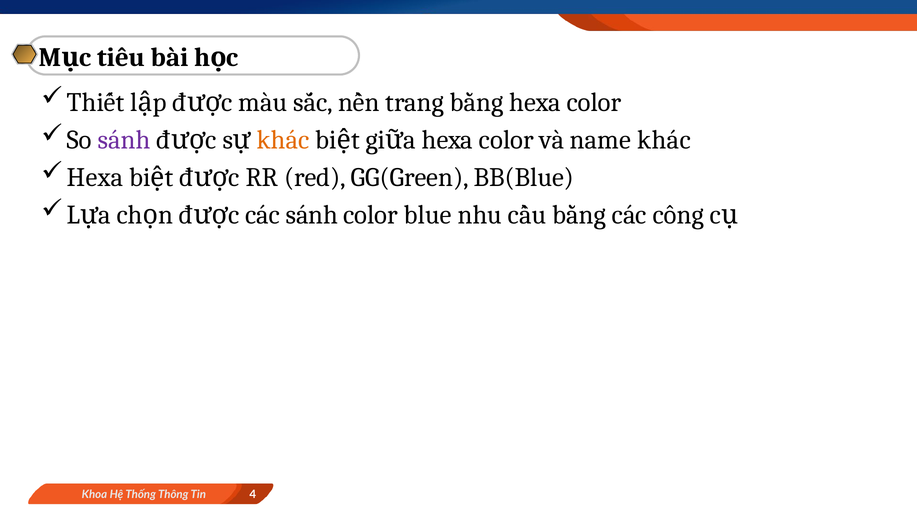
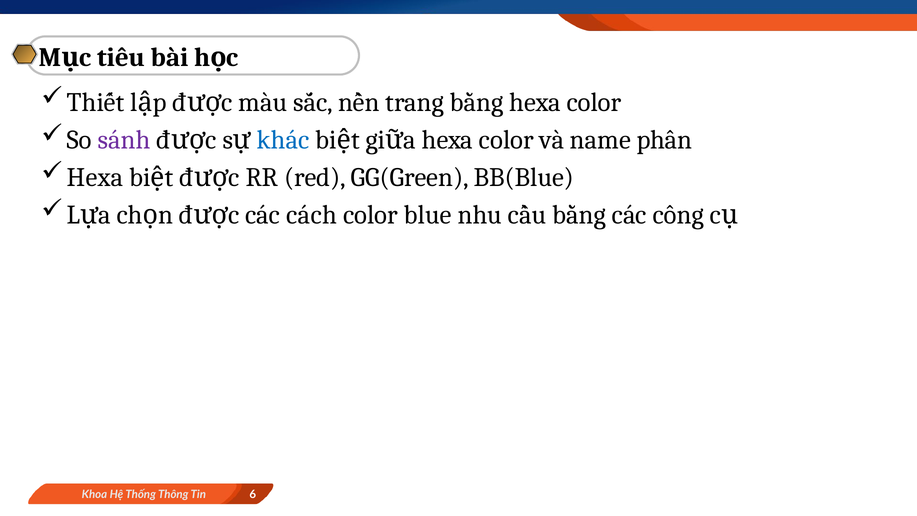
khác colour: orange -> blue (283, 140)
name khác: khác -> phân (664, 140)
các sánh: sánh -> cách (312, 215)
4: 4 -> 6 (253, 494)
